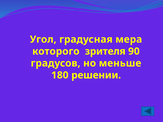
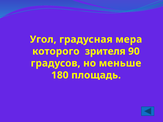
решении: решении -> площадь (96, 75)
